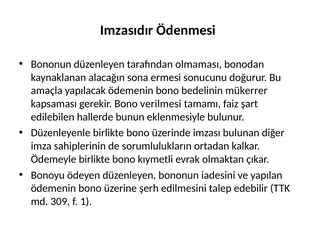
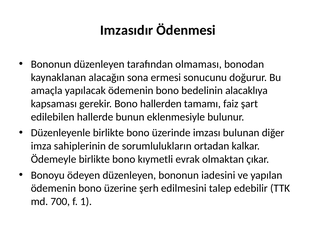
mükerrer: mükerrer -> alacaklıya (246, 91)
verilmesi: verilmesi -> hallerden (161, 104)
309: 309 -> 700 (60, 201)
